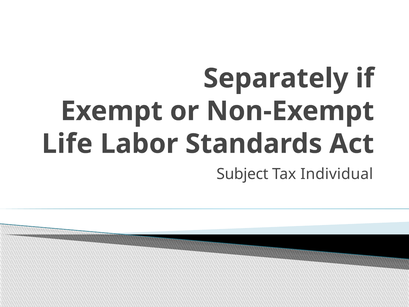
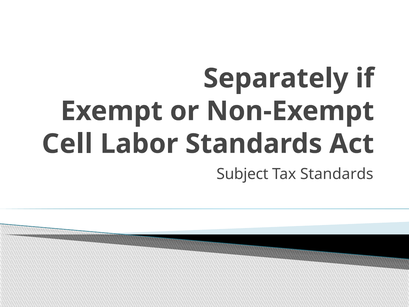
Life: Life -> Cell (67, 144)
Tax Individual: Individual -> Standards (337, 174)
